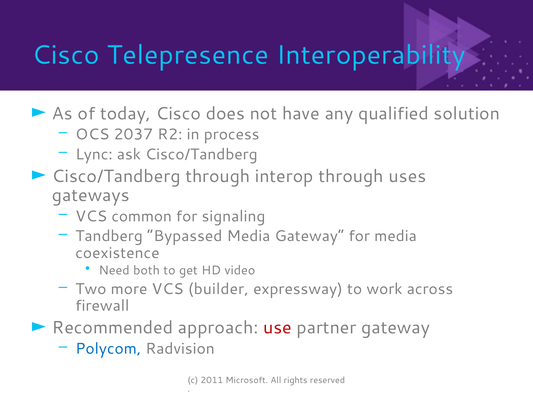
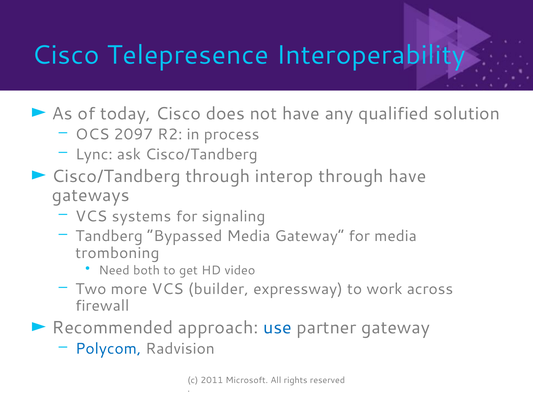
2037: 2037 -> 2097 (133, 135)
through uses: uses -> have (407, 177)
common: common -> systems (141, 217)
coexistence: coexistence -> tromboning (117, 253)
use colour: red -> blue (277, 328)
